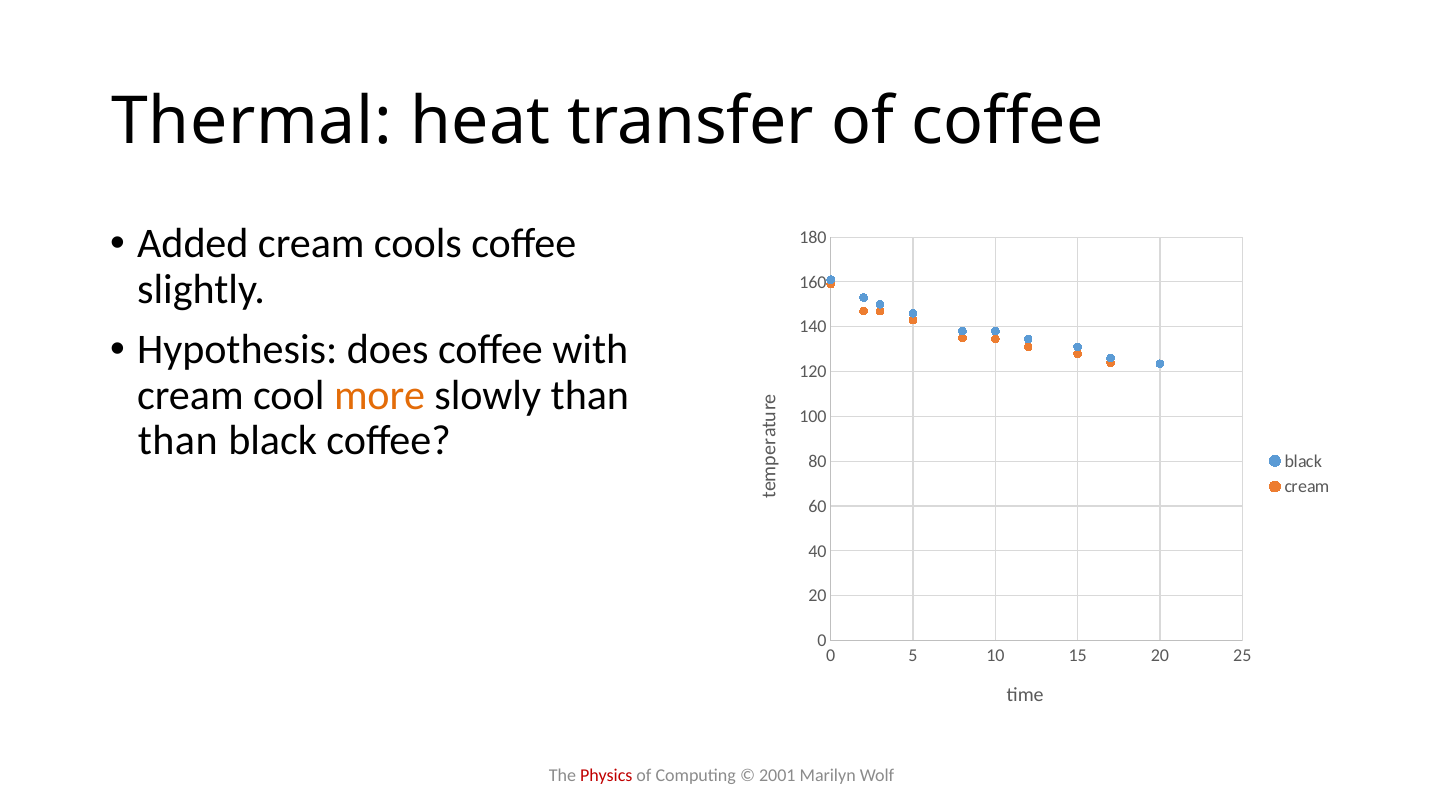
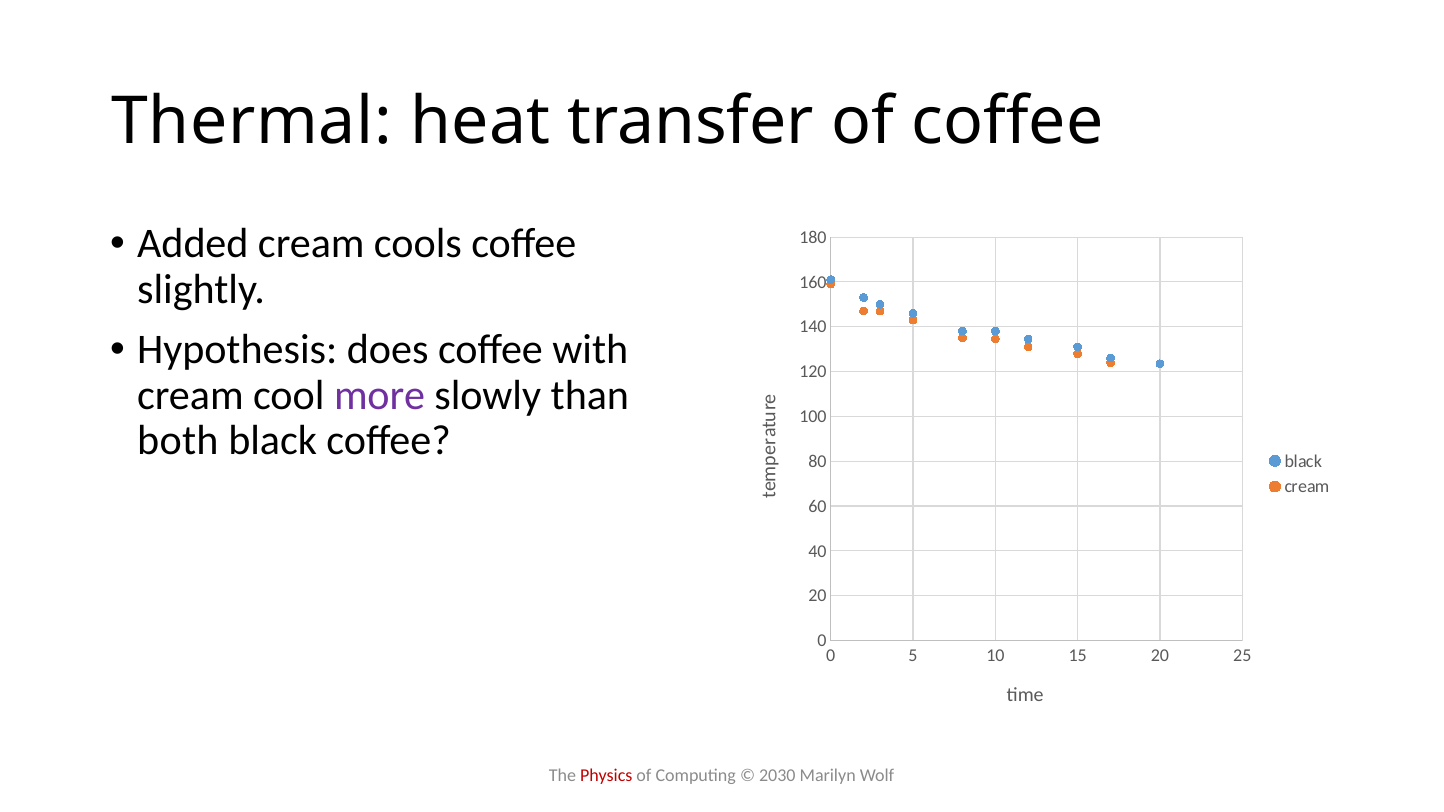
more colour: orange -> purple (379, 396)
than: than -> both (178, 441)
2001: 2001 -> 2030 (777, 776)
